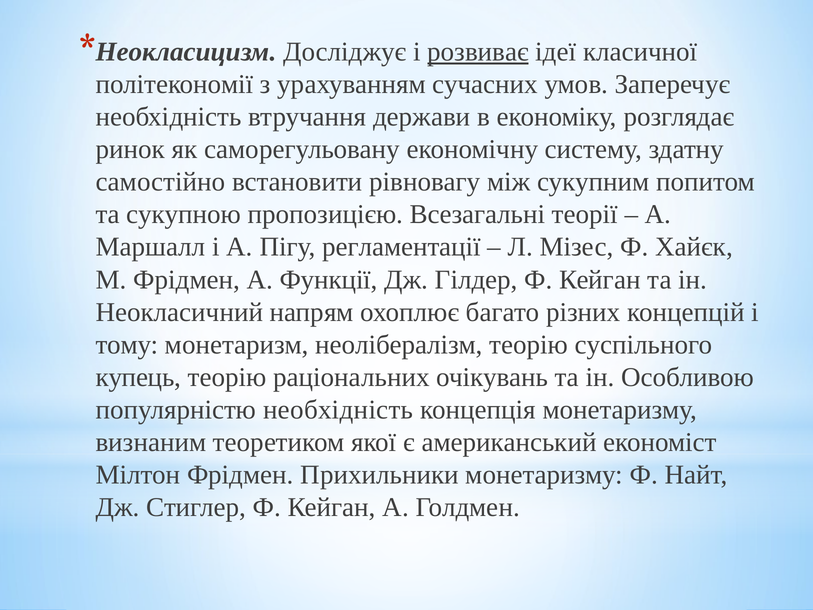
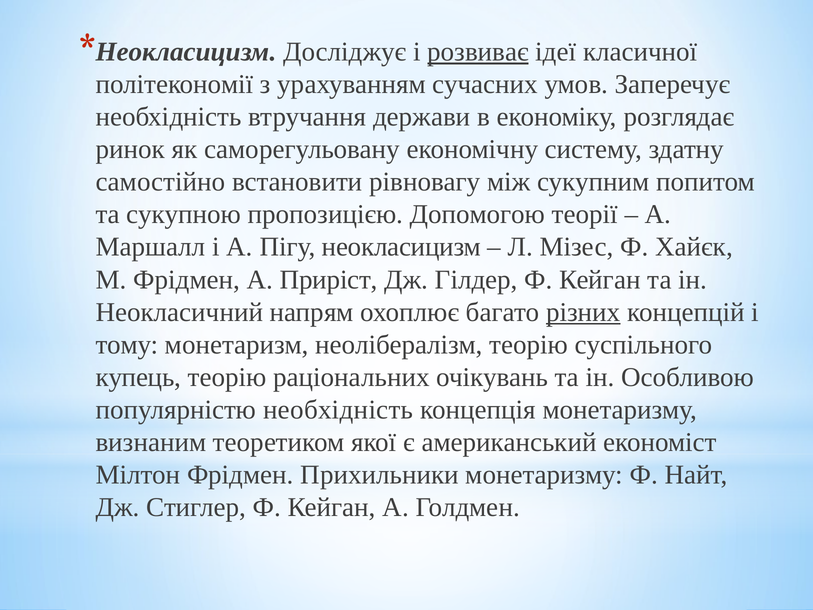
Всезагальні: Всезагальні -> Допомогою (477, 214)
регламентації: регламентації -> неокласицизм (402, 247)
Функції: Функції -> Приріст (329, 279)
різних underline: none -> present (583, 312)
